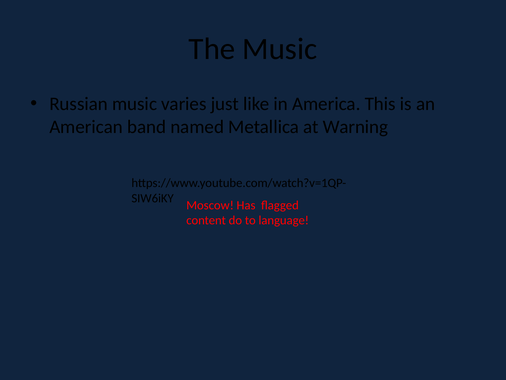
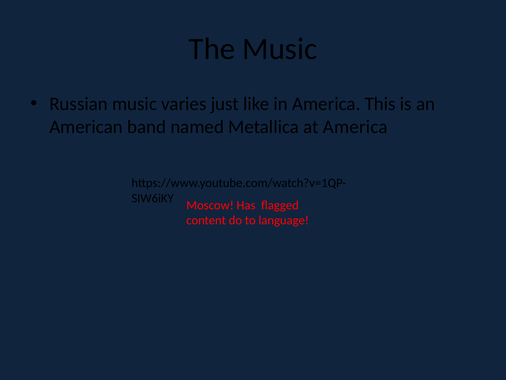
at Warning: Warning -> America (355, 127)
